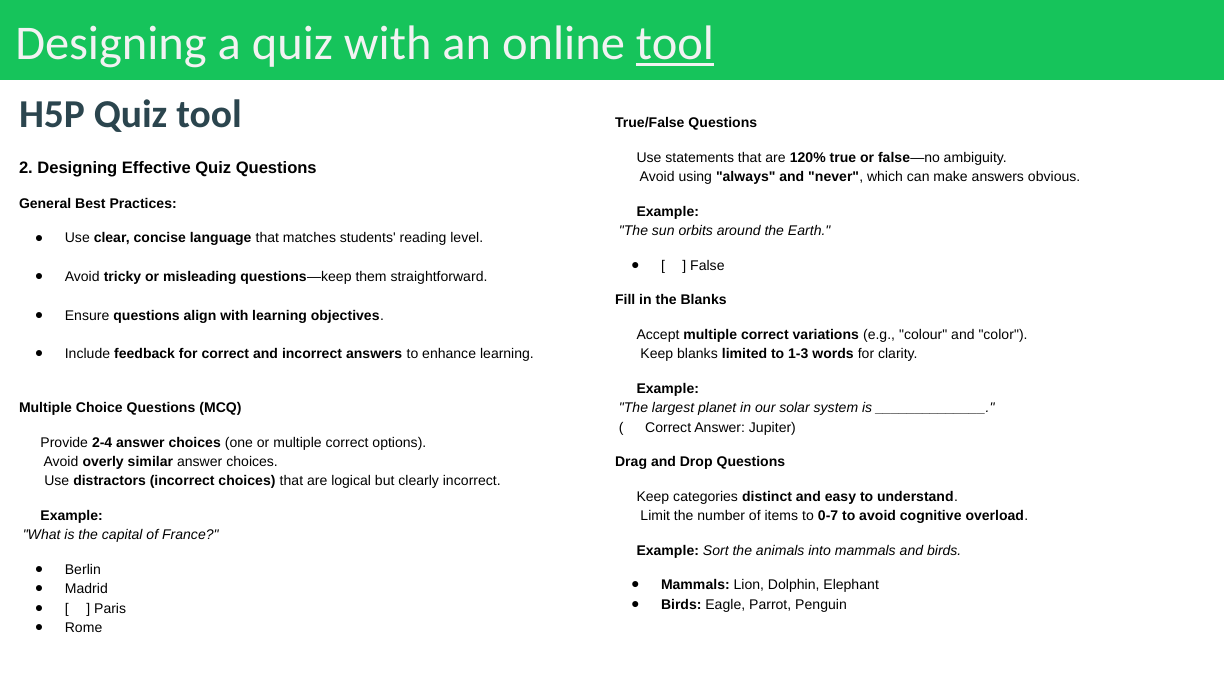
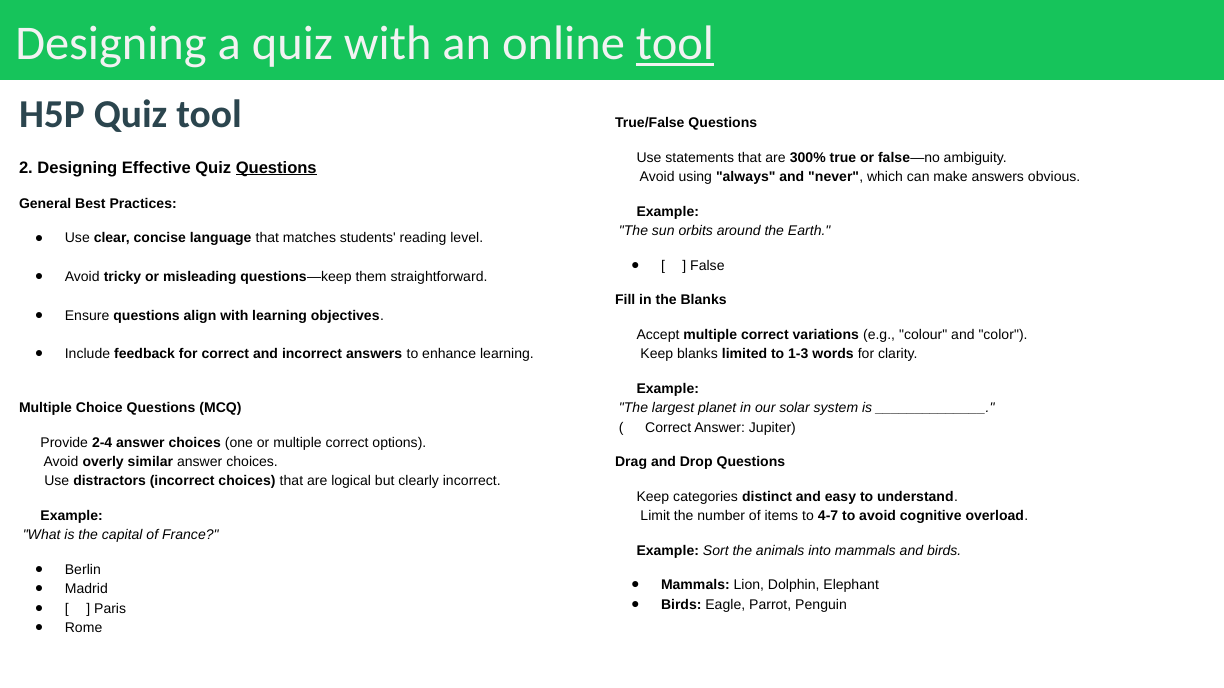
120%: 120% -> 300% (808, 158)
Questions underline: none -> present (276, 168)
0-7: 0-7 -> 4-7 (828, 516)
